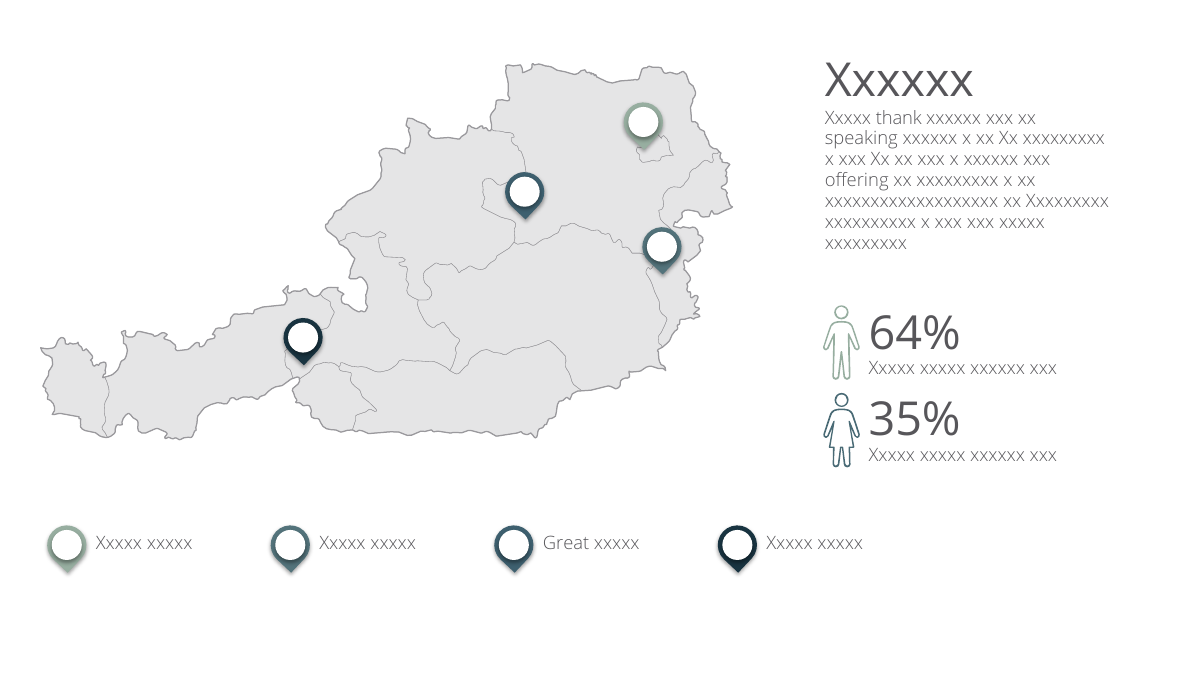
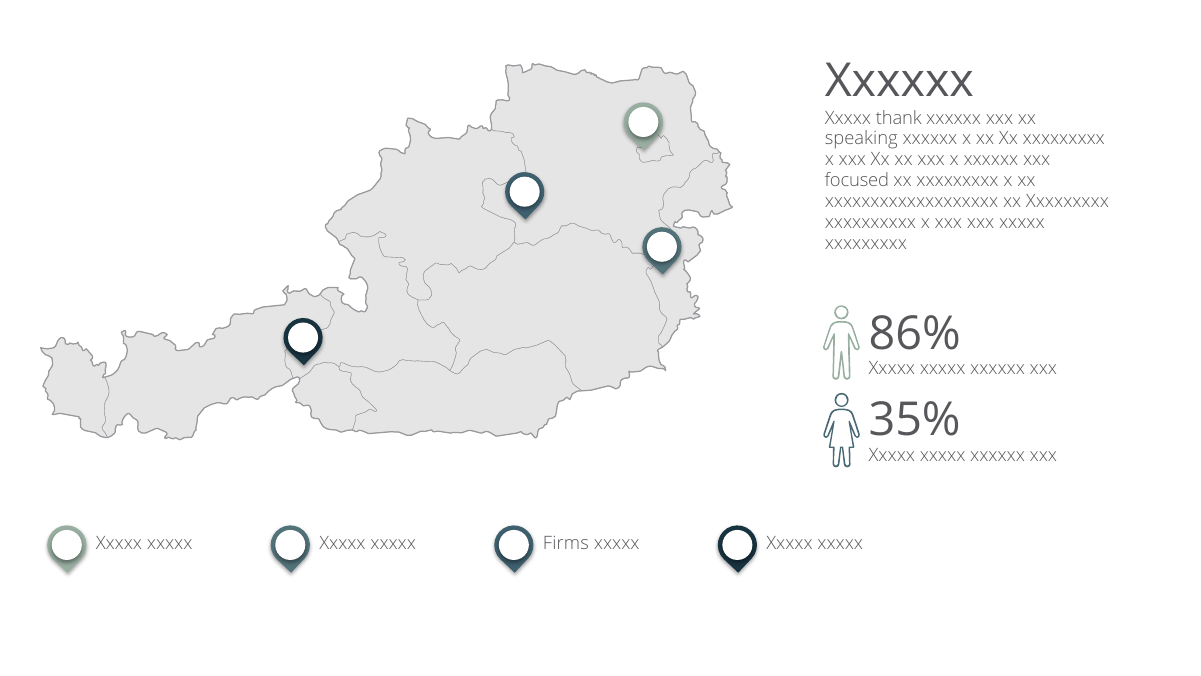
offering: offering -> focused (857, 181)
64%: 64% -> 86% (915, 334)
Great: Great -> Firms (566, 544)
